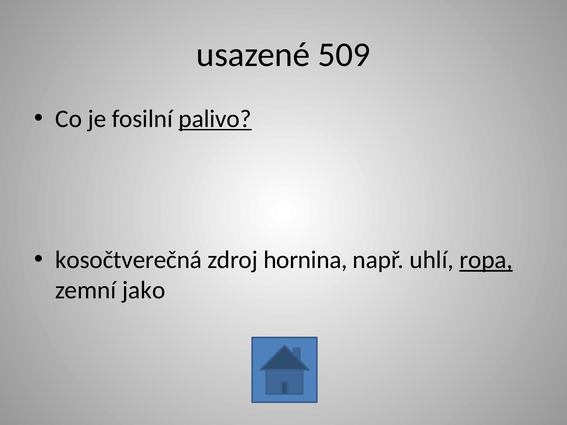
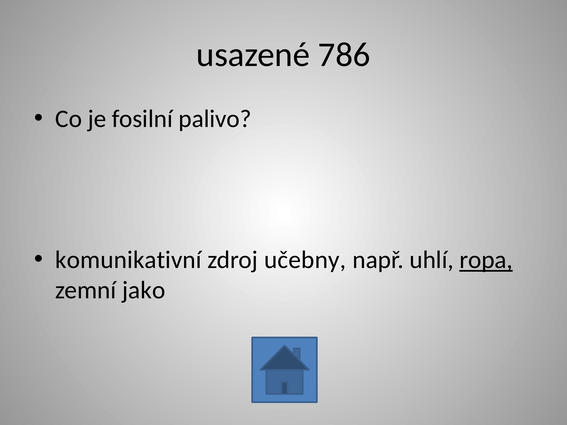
509: 509 -> 786 (344, 55)
palivo underline: present -> none (215, 119)
kosočtverečná: kosočtverečná -> komunikativní (129, 260)
hornina: hornina -> učebny (305, 260)
